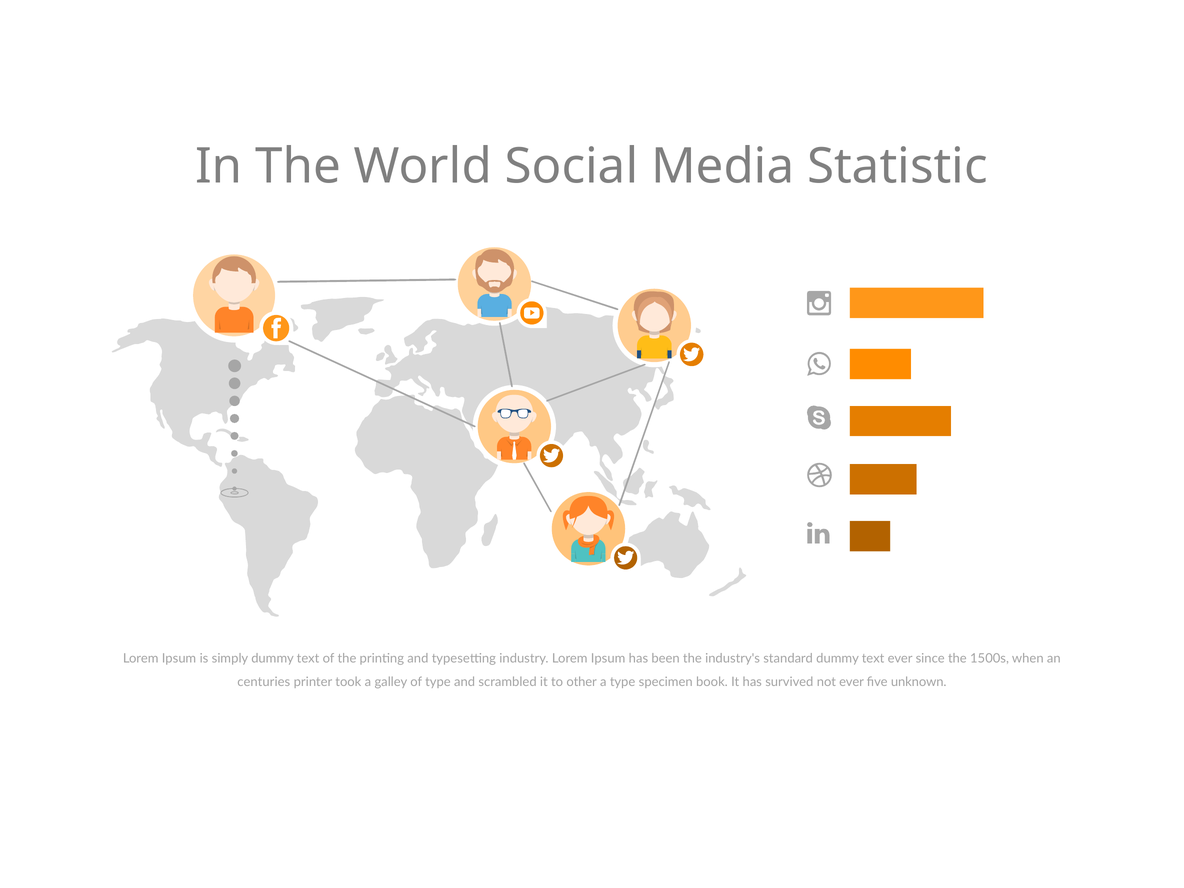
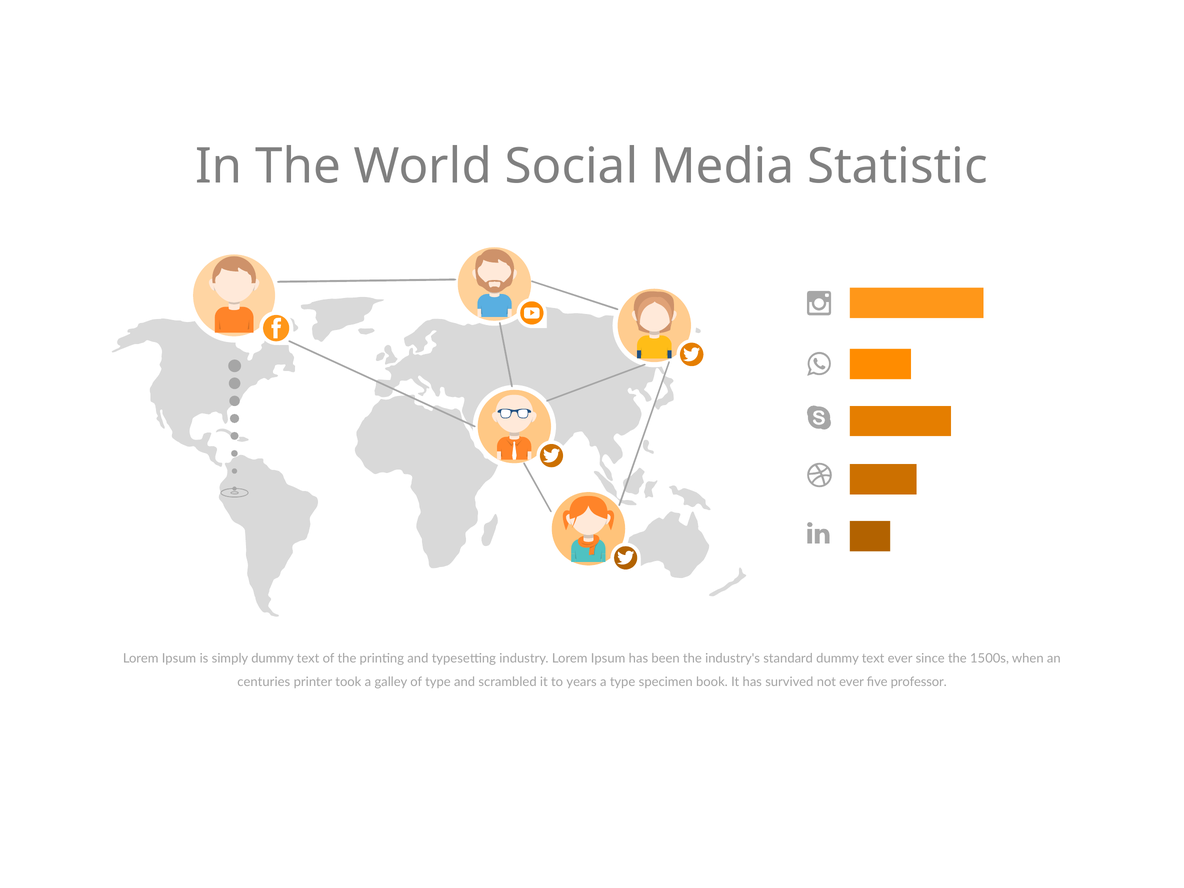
other: other -> years (582, 682)
unknown: unknown -> professor (919, 682)
